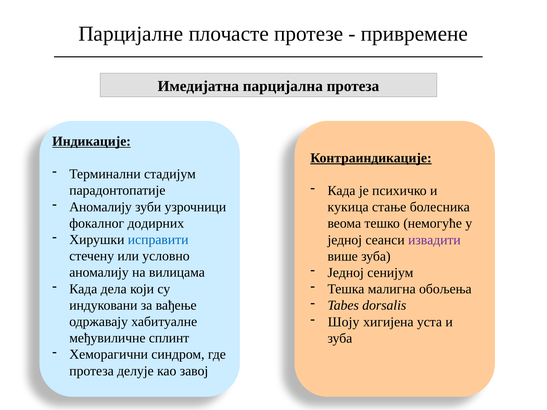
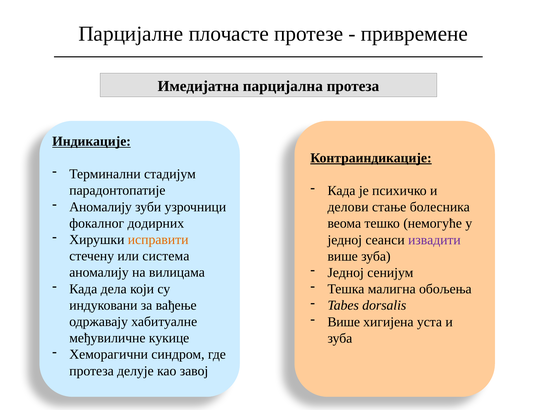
кукица: кукица -> делови (348, 207)
исправити colour: blue -> orange (158, 240)
условно: условно -> система (166, 256)
Шоју: Шоју -> Више (344, 322)
сплинт: сплинт -> кукице (169, 338)
